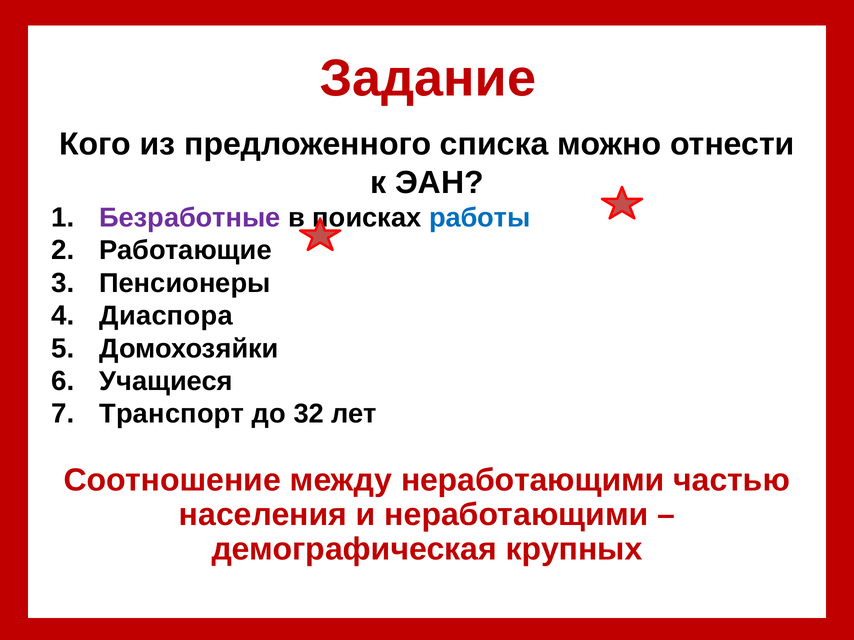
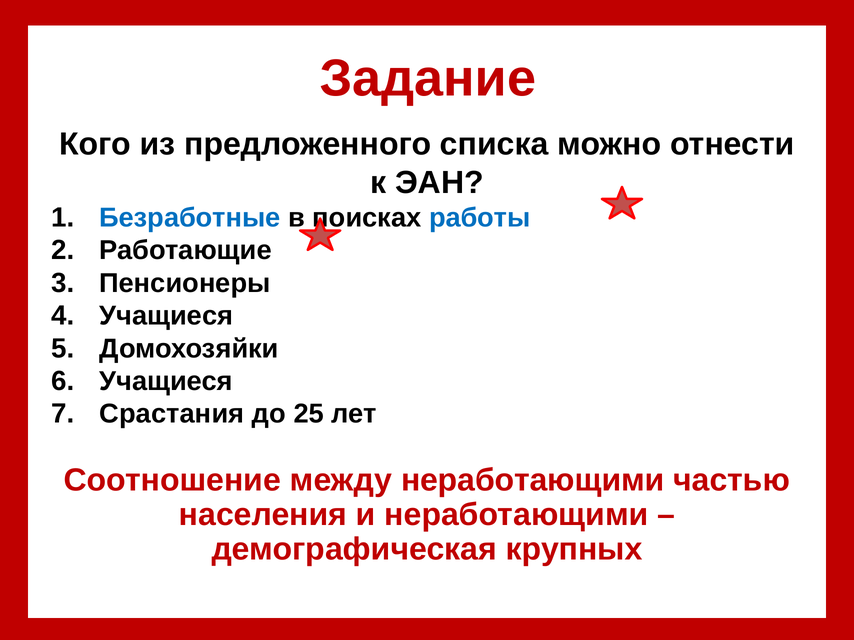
Безработные colour: purple -> blue (190, 218)
Диаспора: Диаспора -> Учащиеся (166, 316)
Транспорт: Транспорт -> Срастания (172, 414)
32: 32 -> 25 (309, 414)
